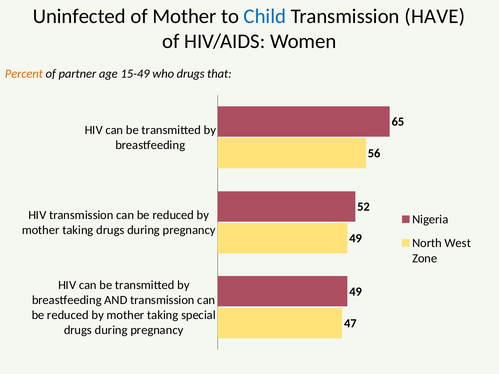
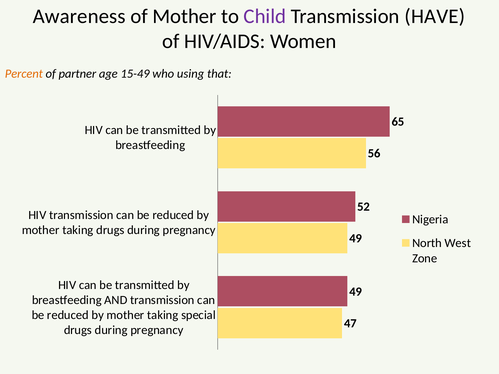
Uninfected: Uninfected -> Awareness (79, 16)
Child colour: blue -> purple (265, 16)
who drugs: drugs -> using (191, 74)
